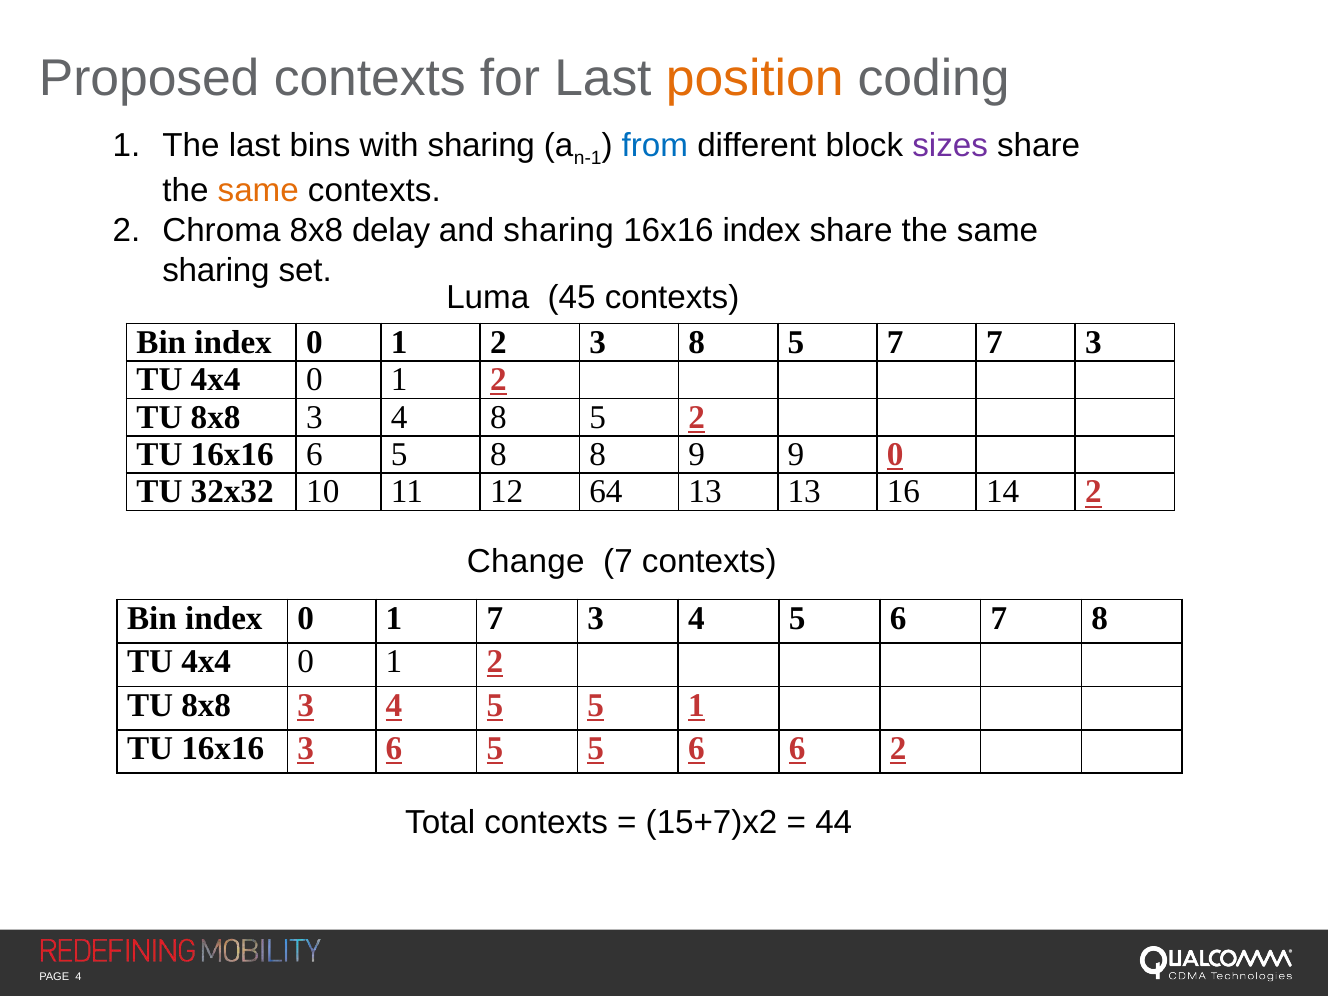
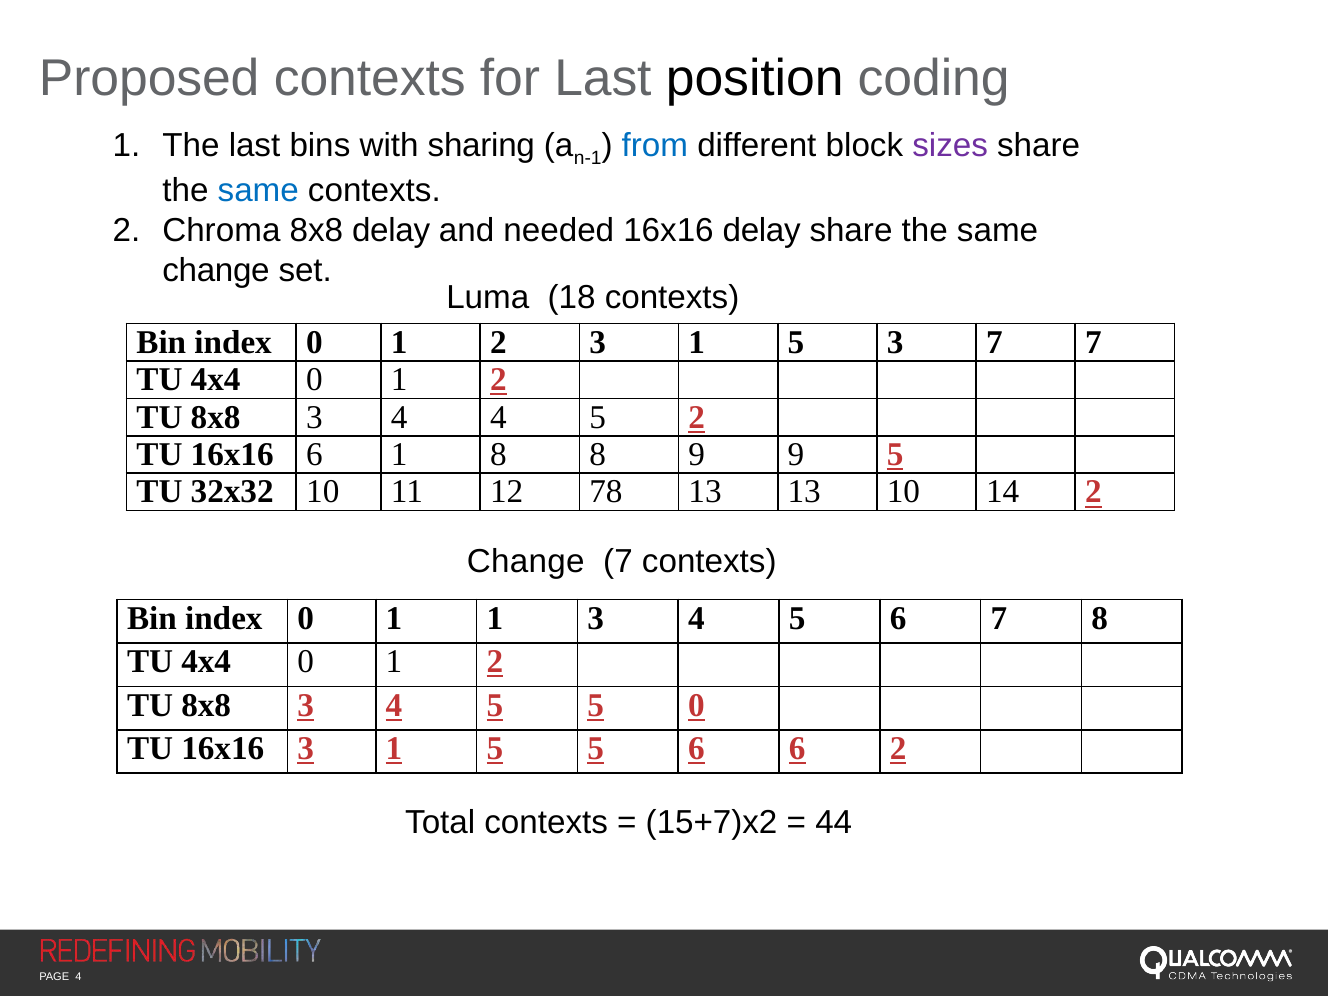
position colour: orange -> black (755, 78)
same colour: orange -> blue (258, 191)
and sharing: sharing -> needed (559, 231)
16x16 index: index -> delay (762, 231)
sharing: sharing -> change (216, 271)
45: 45 -> 18 (572, 297)
2 3 8: 8 -> 1 (697, 342)
5 7: 7 -> 3 (895, 342)
3: 3 -> 7 (1093, 342)
4 8: 8 -> 4 (498, 417)
16x16 6 5: 5 -> 1 (399, 455)
9 0: 0 -> 5 (895, 455)
64: 64 -> 78 (606, 492)
13 16: 16 -> 10 (903, 492)
1 7: 7 -> 1 (495, 618)
5 1: 1 -> 0 (696, 705)
16x16 3 6: 6 -> 1 (394, 749)
